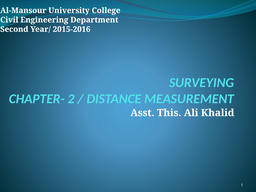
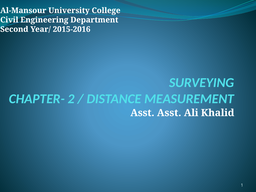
Asst This: This -> Asst (169, 113)
